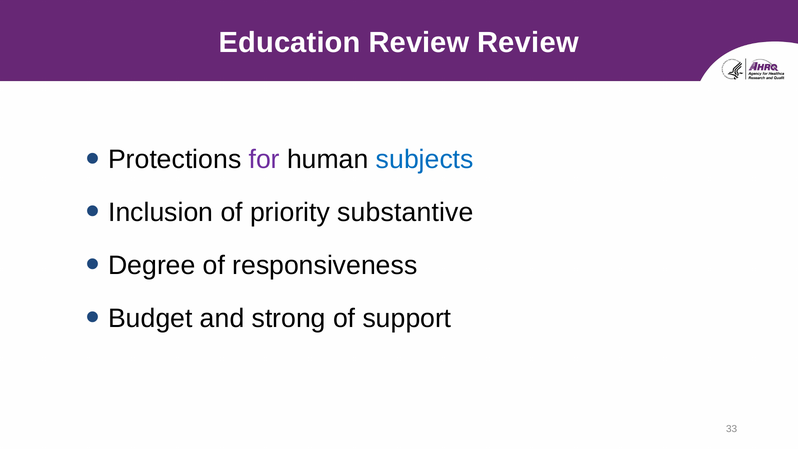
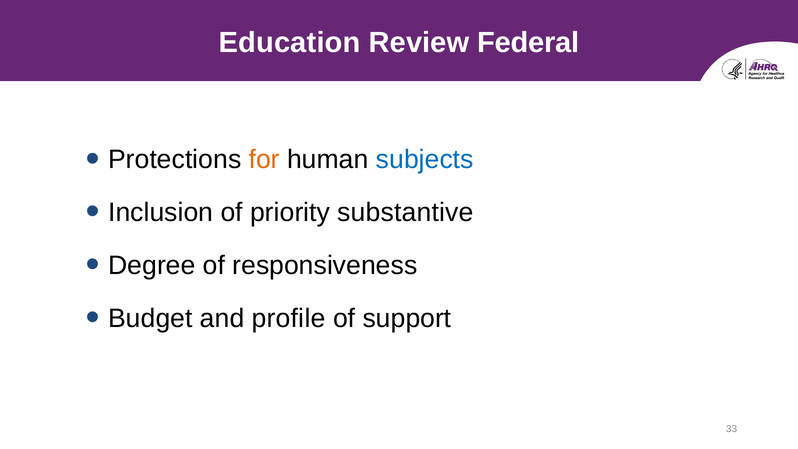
Review Review: Review -> Federal (528, 42)
for colour: purple -> orange (264, 160)
strong: strong -> profile (289, 318)
